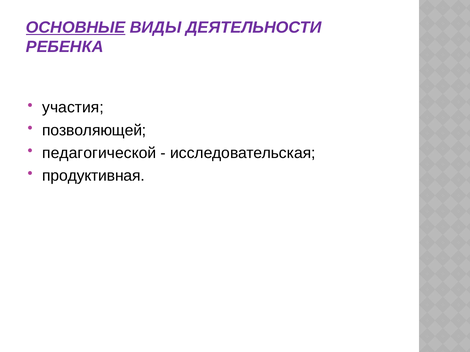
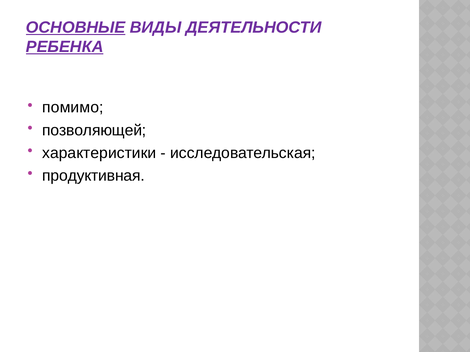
РЕБЕНКА underline: none -> present (65, 47)
участия: участия -> помимо (73, 108)
педагогической: педагогической -> характеристики (99, 153)
